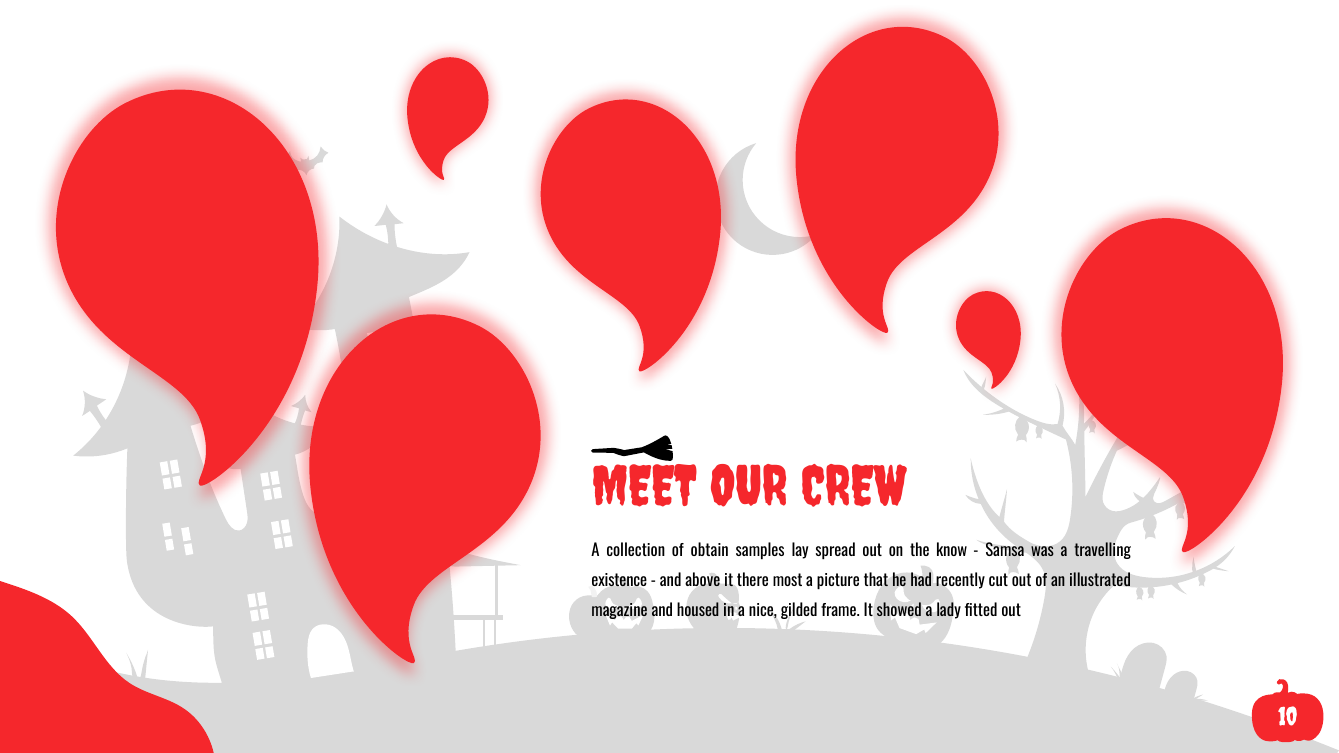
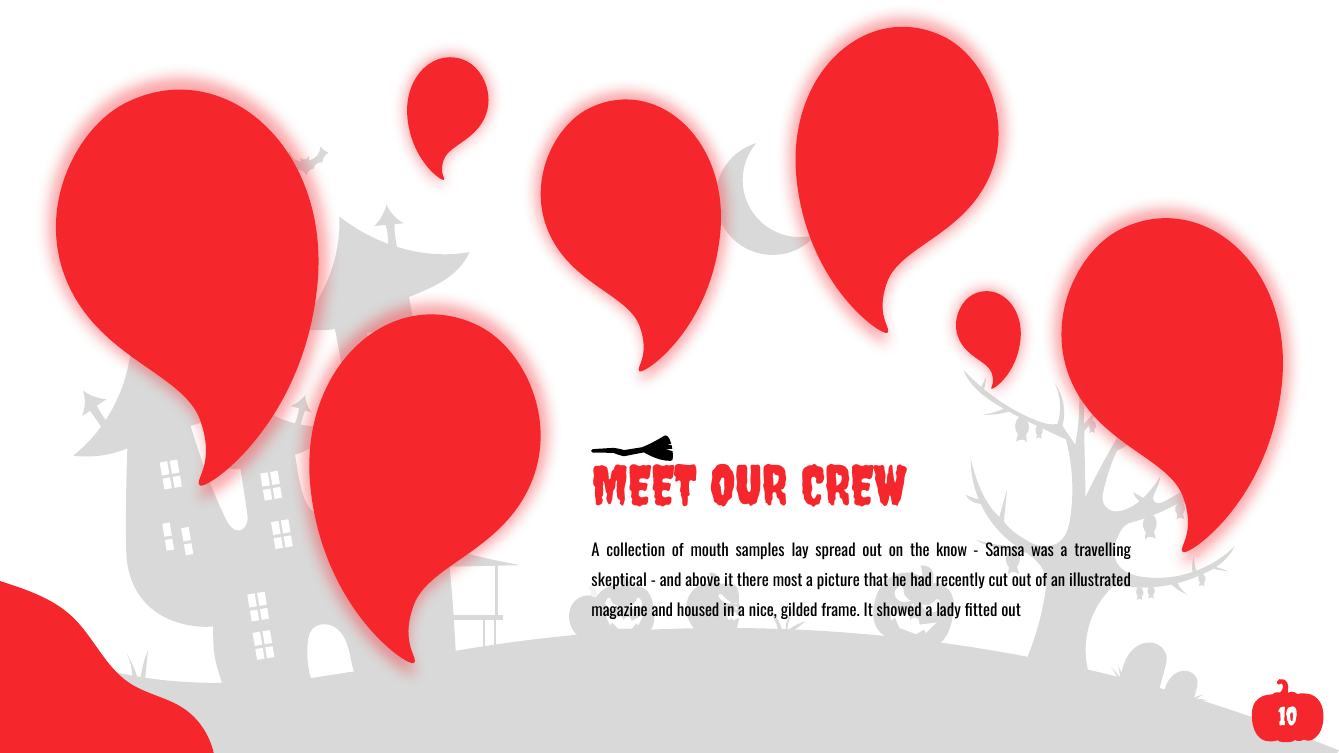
obtain: obtain -> mouth (710, 551)
existence: existence -> skeptical (619, 581)
